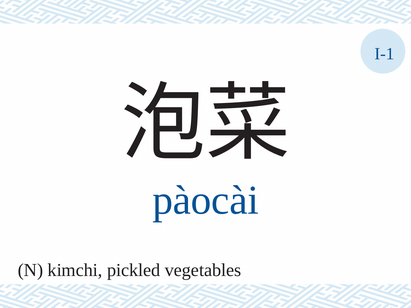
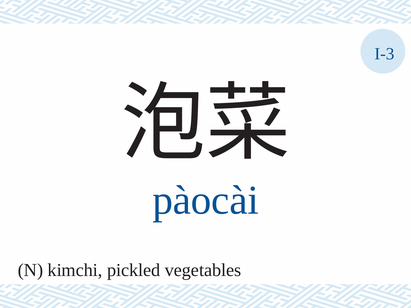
I-1: I-1 -> I-3 (384, 54)
